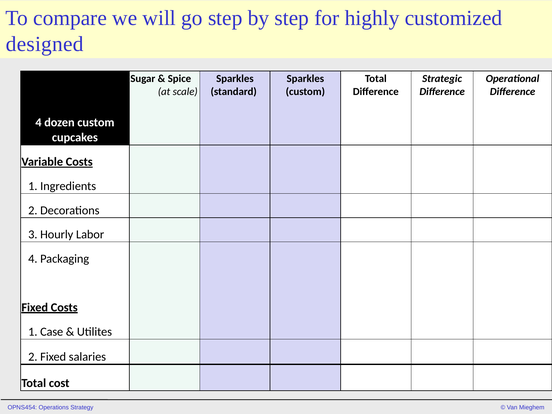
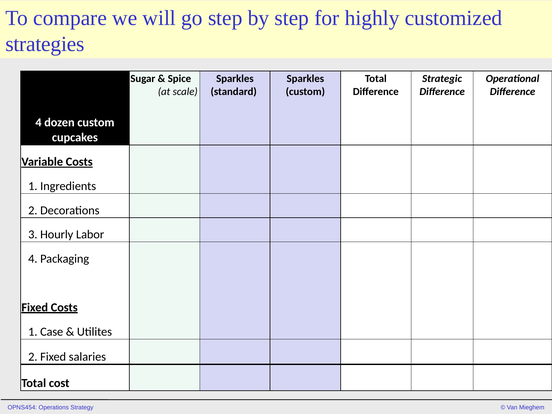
designed: designed -> strategies (45, 44)
